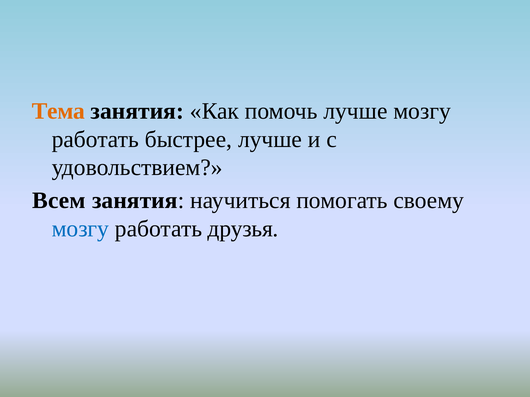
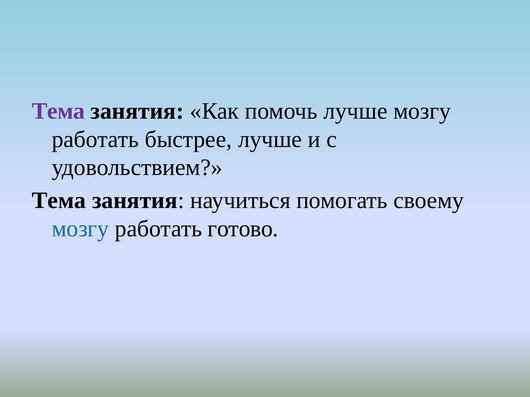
Тема colour: orange -> purple (58, 111)
Всем: Всем -> Тема (59, 201)
друзья: друзья -> готово (243, 229)
